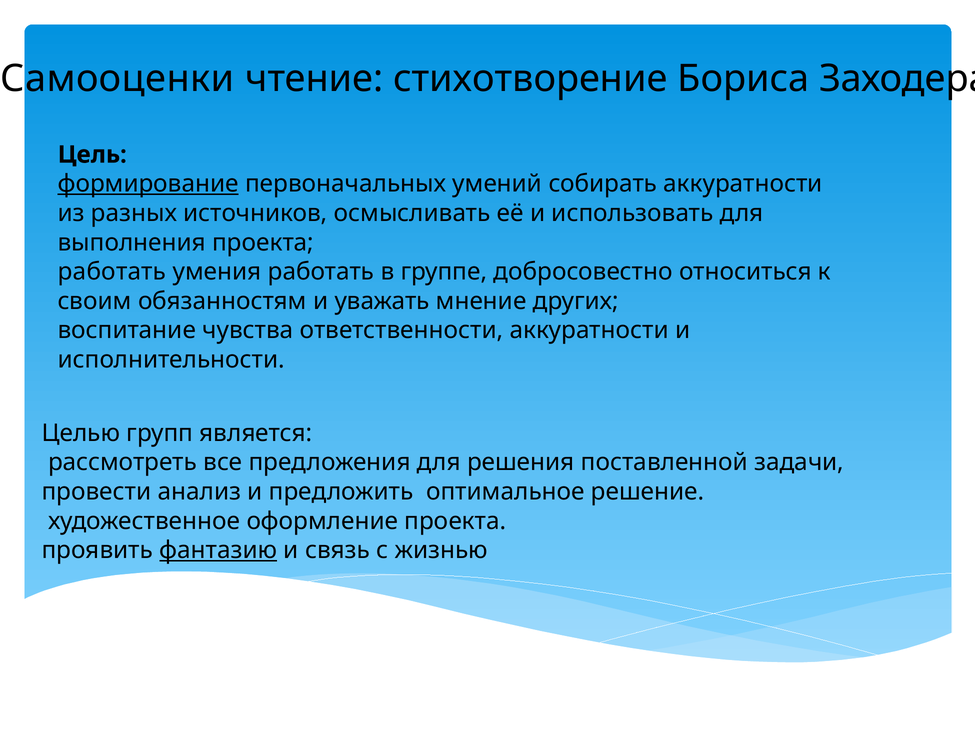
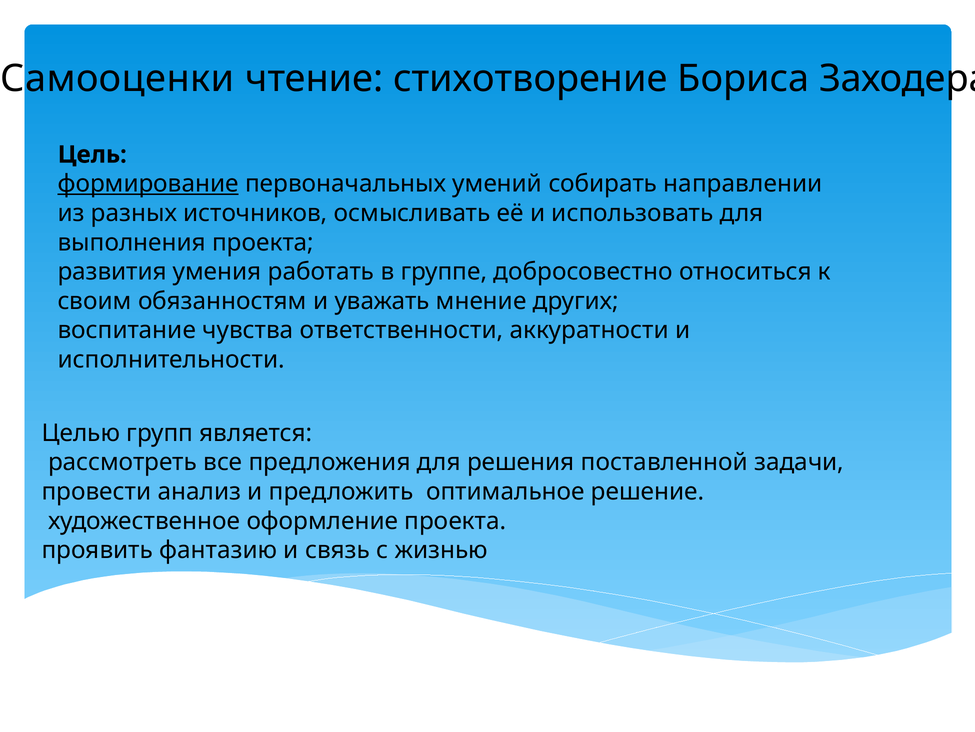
собирать аккуратности: аккуратности -> направлении (743, 184)
работать: работать -> развития (112, 271)
фантазию underline: present -> none (218, 550)
